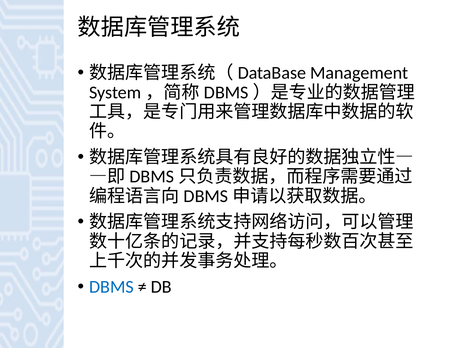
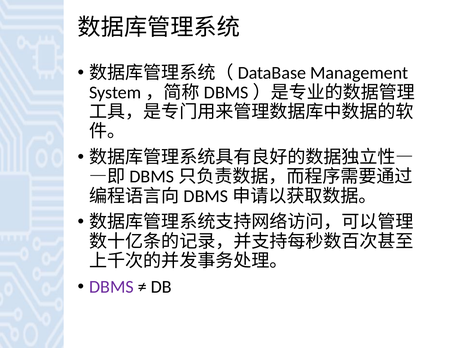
DBMS colour: blue -> purple (112, 287)
